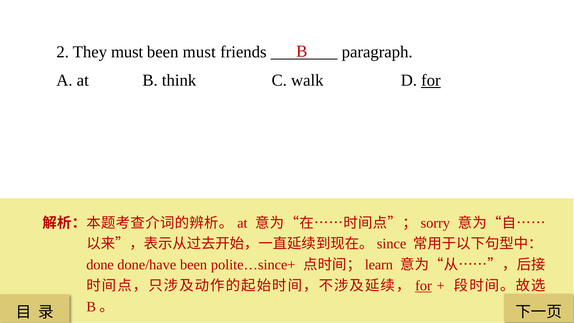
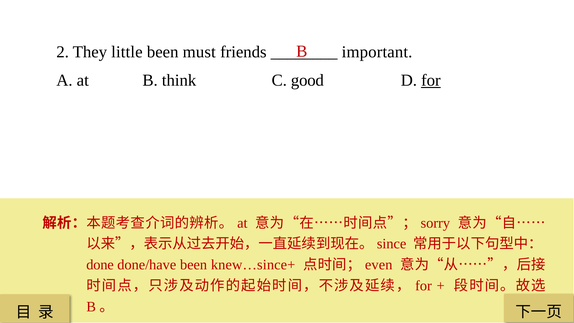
They must: must -> little (127, 52)
paragraph: paragraph -> important (377, 52)
walk: walk -> good (307, 80)
polite…since+: polite…since+ -> knew…since+ (253, 265)
learn: learn -> even (379, 265)
for underline: present -> none (423, 286)
